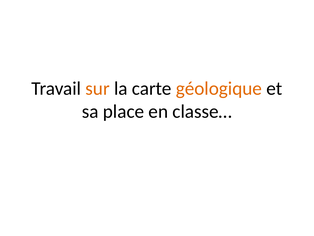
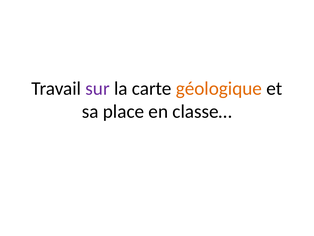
sur colour: orange -> purple (98, 88)
